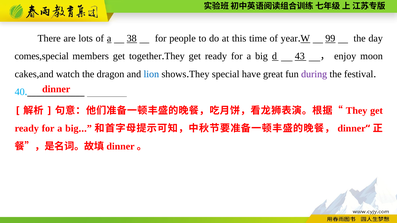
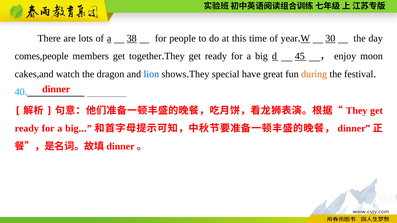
99: 99 -> 30 (330, 38)
comes,special: comes,special -> comes,people (42, 56)
43: 43 -> 45 (300, 56)
during colour: purple -> orange (314, 74)
